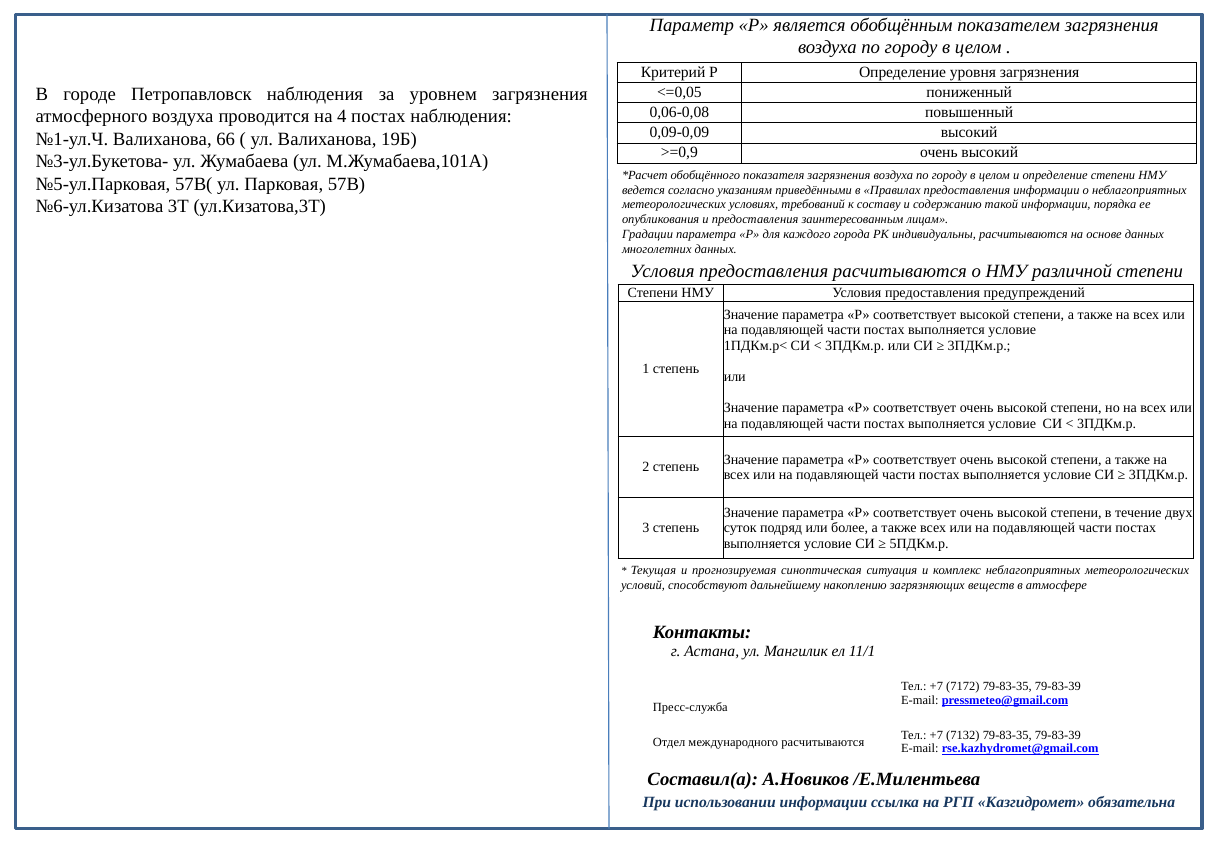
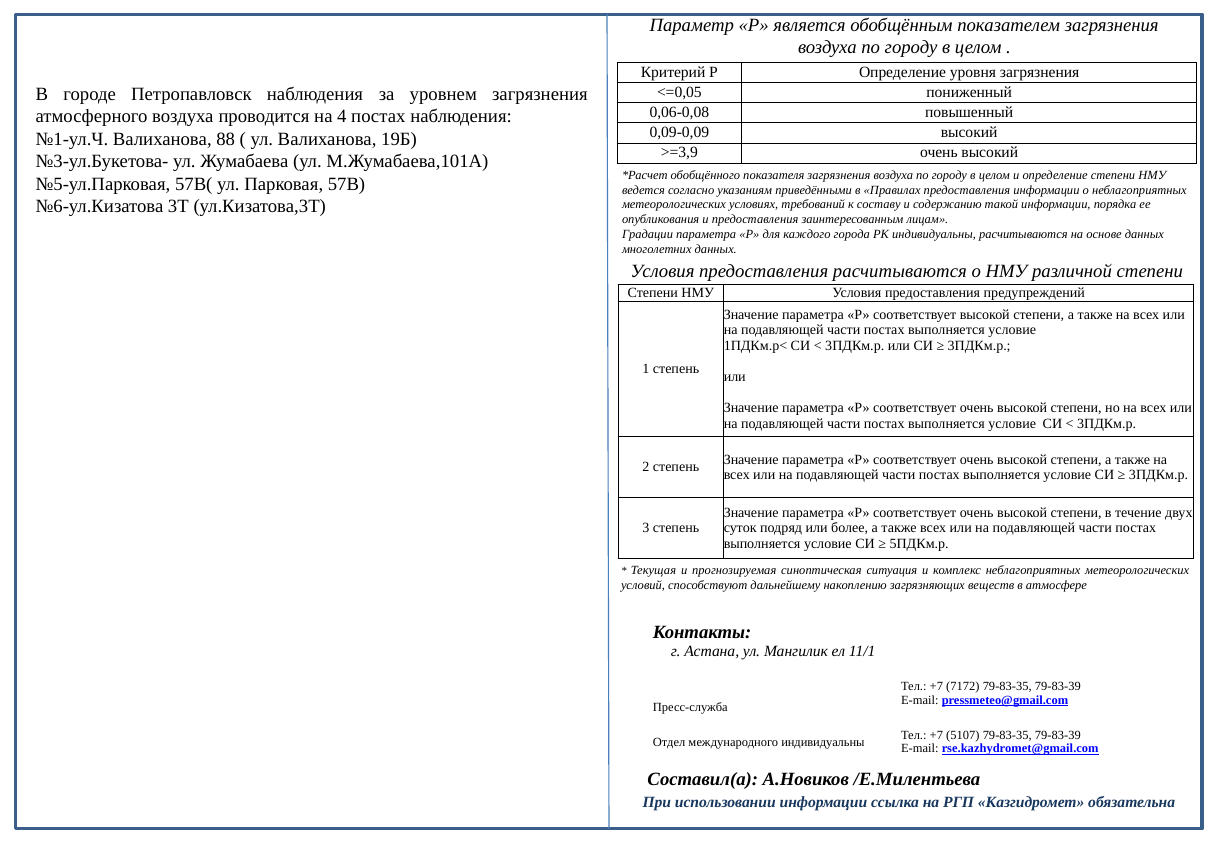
66: 66 -> 88 (226, 139)
>=0,9: >=0,9 -> >=3,9 (679, 153)
7132: 7132 -> 5107 (963, 735)
международного расчитываются: расчитываются -> индивидуальны (823, 742)
